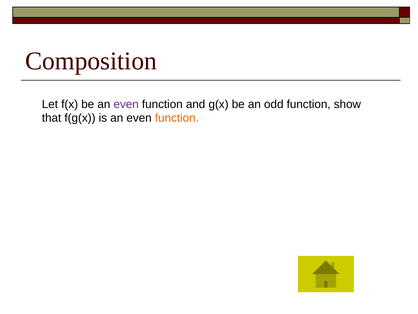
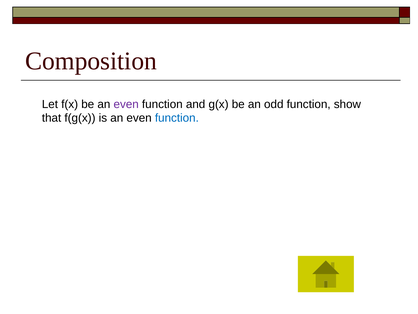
function colour: orange -> blue (177, 118)
